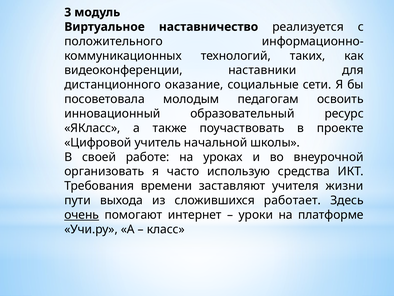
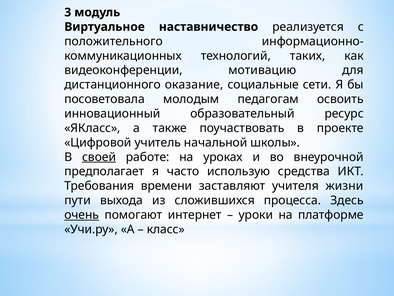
наставники: наставники -> мотивацию (262, 70)
своей underline: none -> present (99, 157)
организовать: организовать -> предполагает (104, 171)
работает: работает -> процесса (293, 200)
